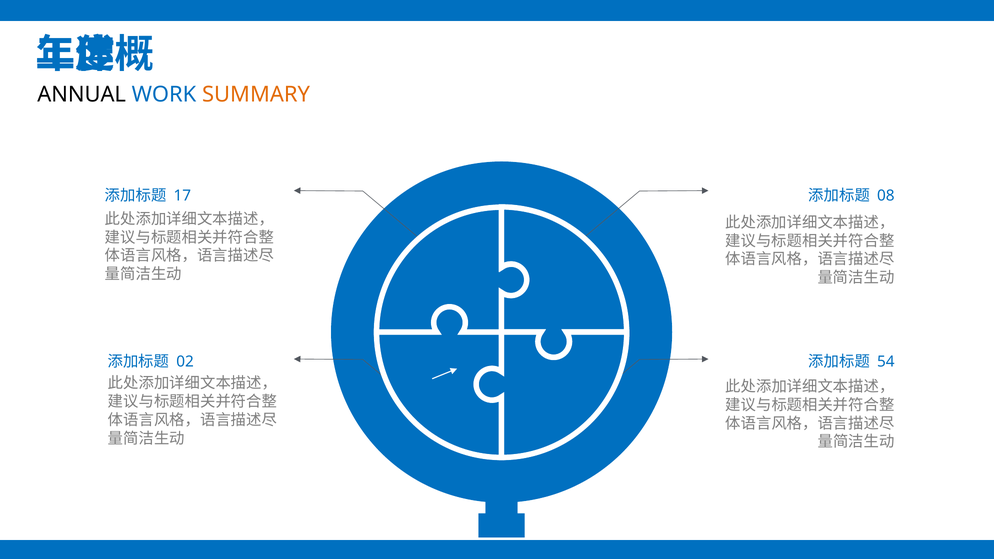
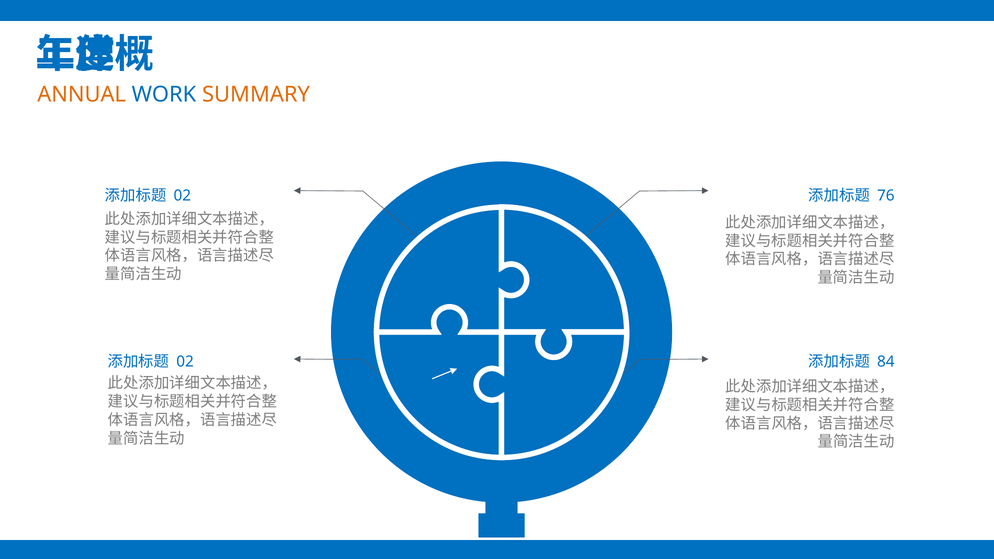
ANNUAL colour: black -> orange (82, 95)
17: 17 -> 02 (182, 196)
08: 08 -> 76 (886, 196)
54: 54 -> 84 (886, 362)
